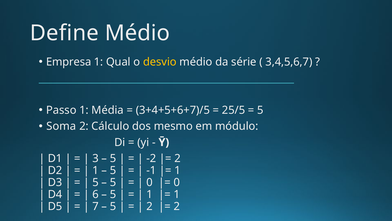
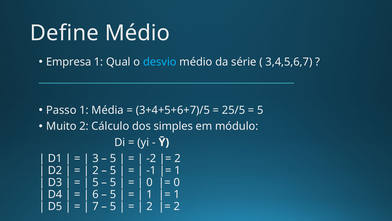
desvio colour: yellow -> light blue (160, 62)
Soma: Soma -> Muito (61, 126)
mesmo: mesmo -> simples (173, 126)
1: 1 -> 2 (95, 170)
